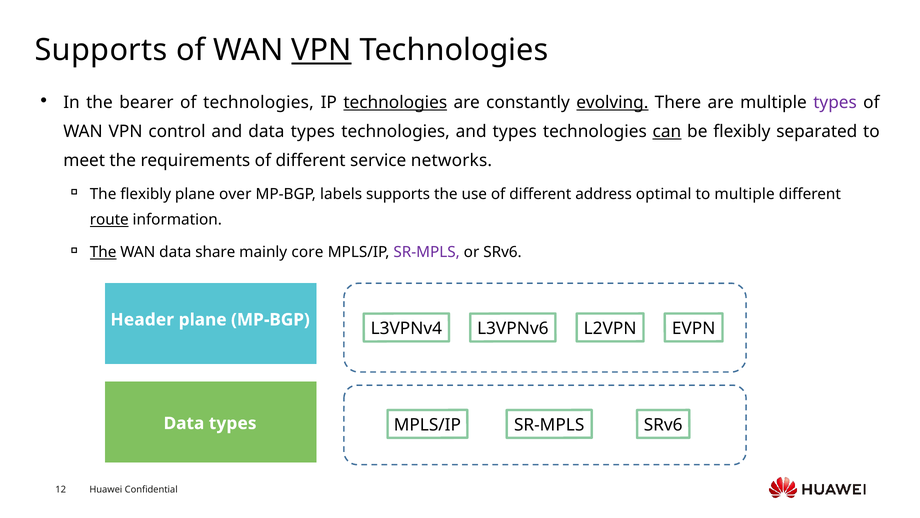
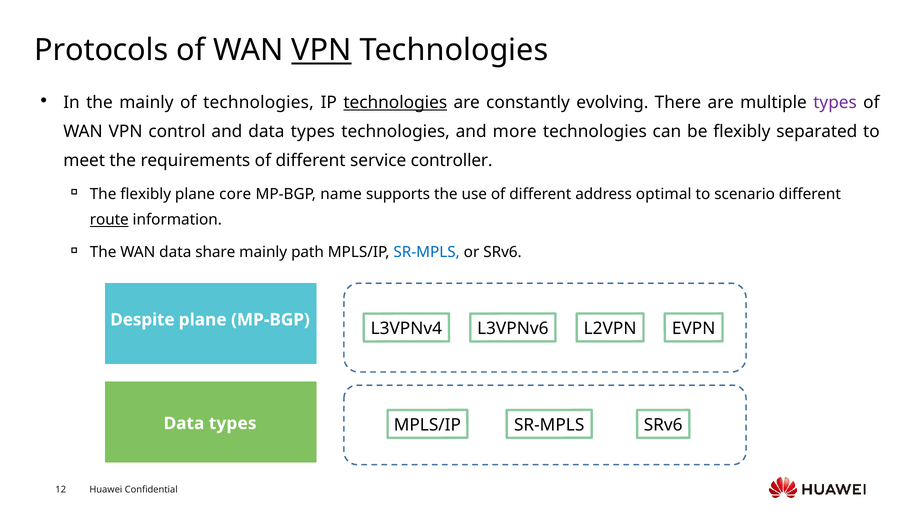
Supports: Supports -> Protocols (101, 50)
the bearer: bearer -> mainly (146, 102)
evolving underline: present -> none (612, 102)
and types: types -> more (515, 131)
can underline: present -> none (667, 131)
networks: networks -> controller (452, 160)
over: over -> core (235, 194)
labels: labels -> name (341, 194)
to multiple: multiple -> scenario (745, 194)
The underline: present -> none (103, 252)
core: core -> path (308, 252)
SR-MPLS colour: purple -> blue (427, 252)
Header: Header -> Despite (142, 319)
